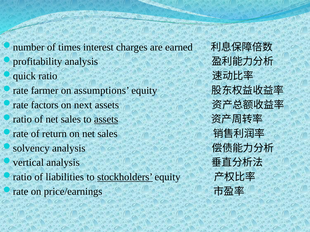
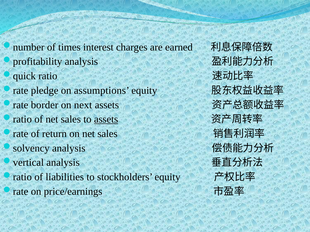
farmer: farmer -> pledge (45, 91)
factors: factors -> border (45, 105)
stockholders underline: present -> none (125, 177)
